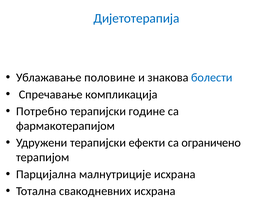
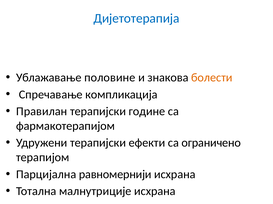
болести colour: blue -> orange (212, 78)
Потребно: Потребно -> Правилан (42, 112)
малнутриције: малнутриције -> равномернији (115, 175)
свакодневних: свакодневних -> малнутриције (95, 192)
